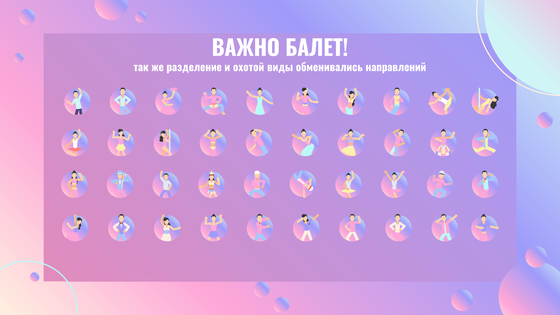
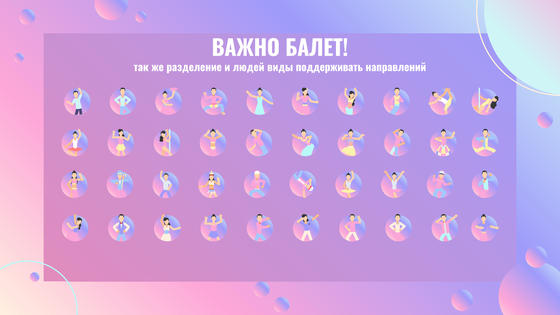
охотой: охотой -> людей (249, 68)
обменивались: обменивались -> поддерживать (329, 68)
